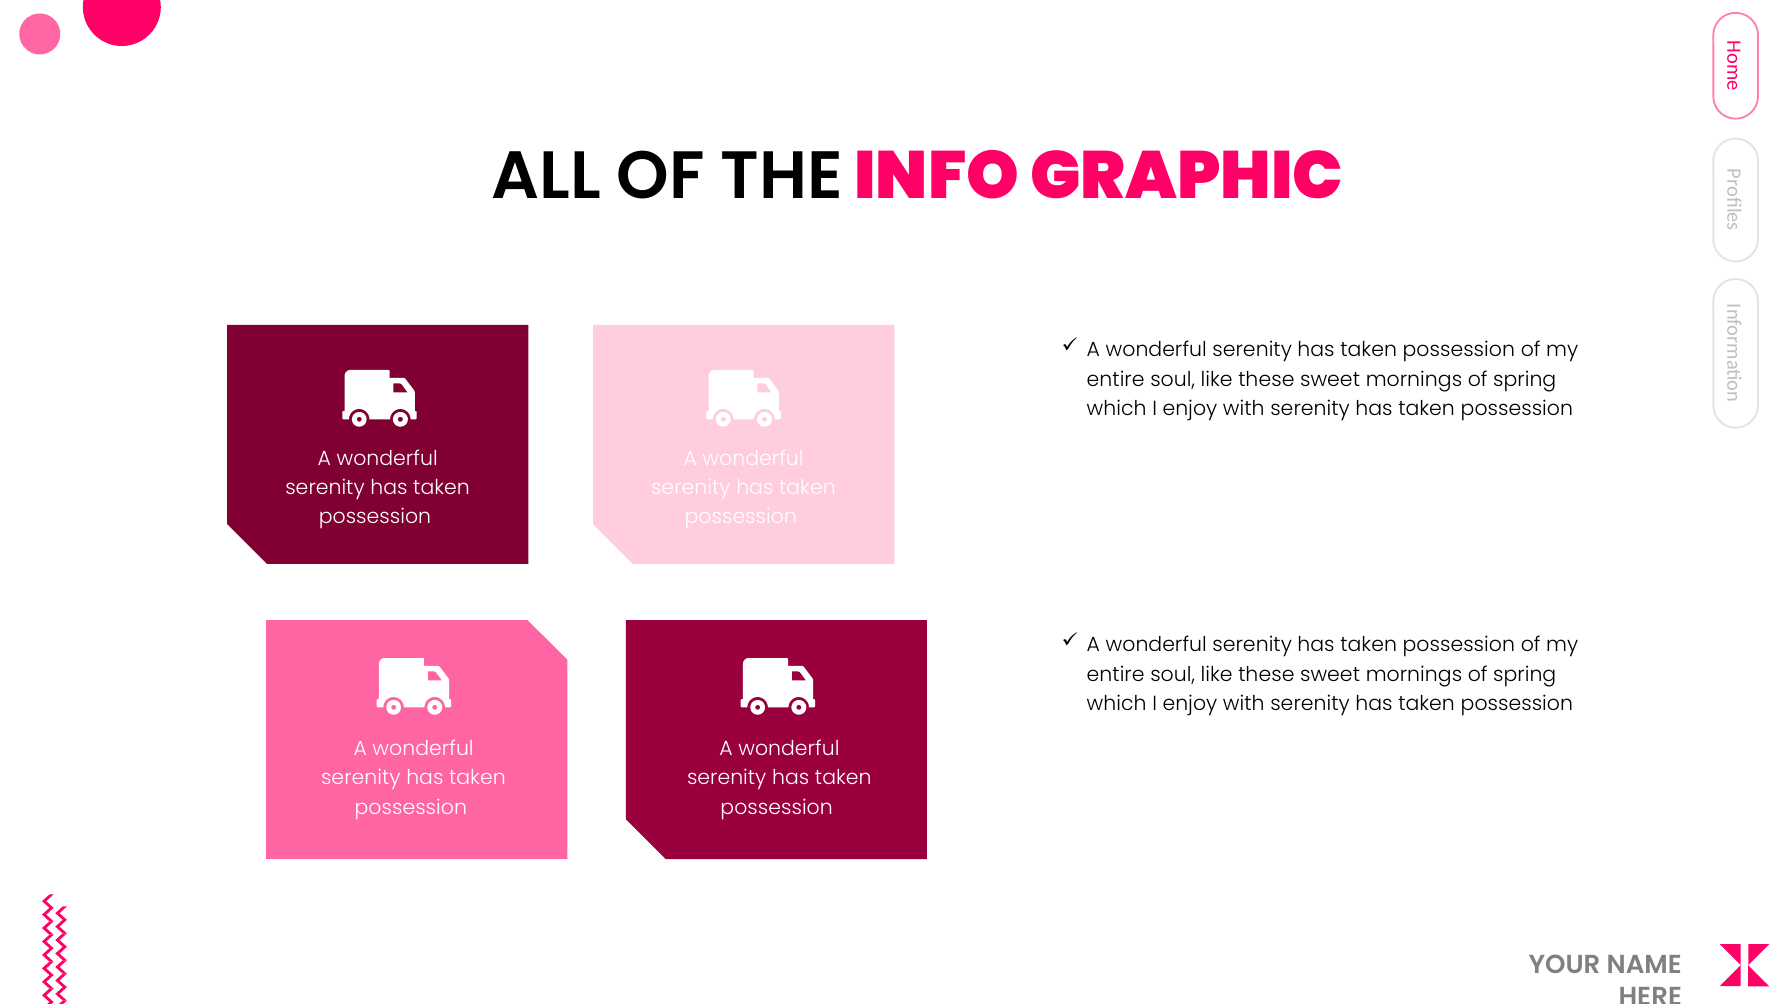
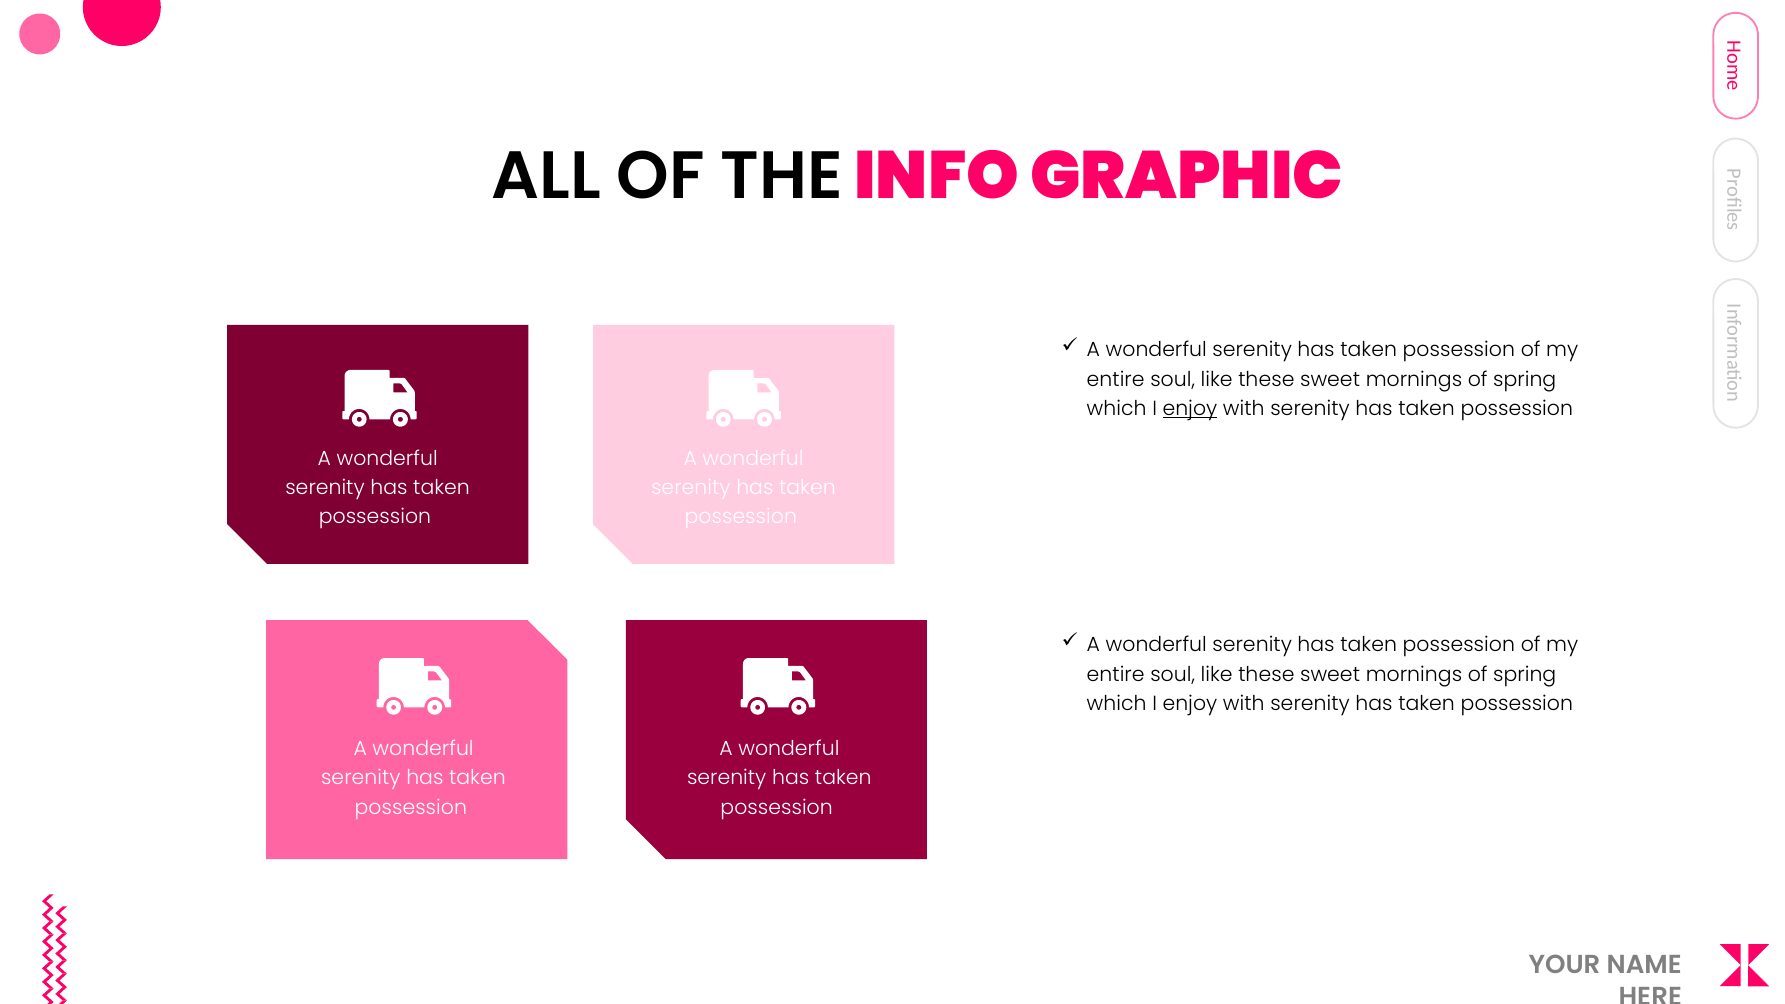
enjoy underline: none -> present (1190, 409)
